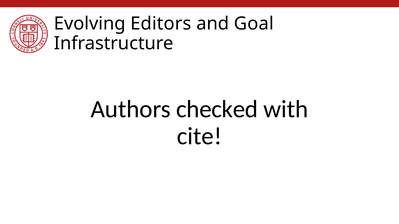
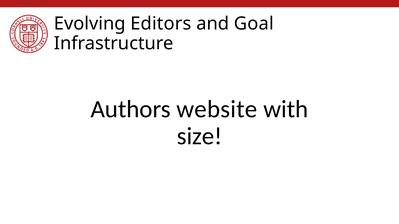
checked: checked -> website (217, 109)
cite: cite -> size (200, 136)
